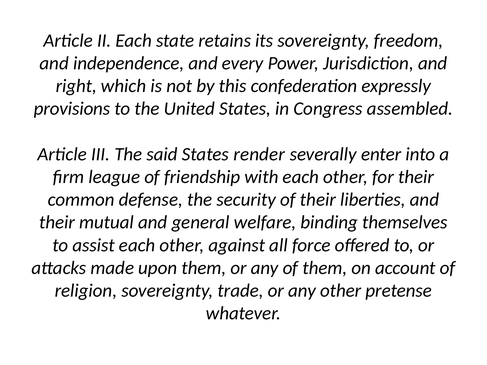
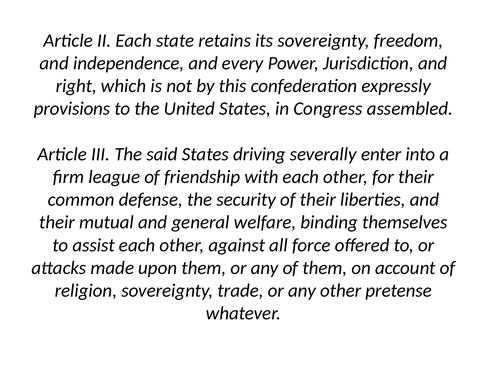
render: render -> driving (259, 154)
